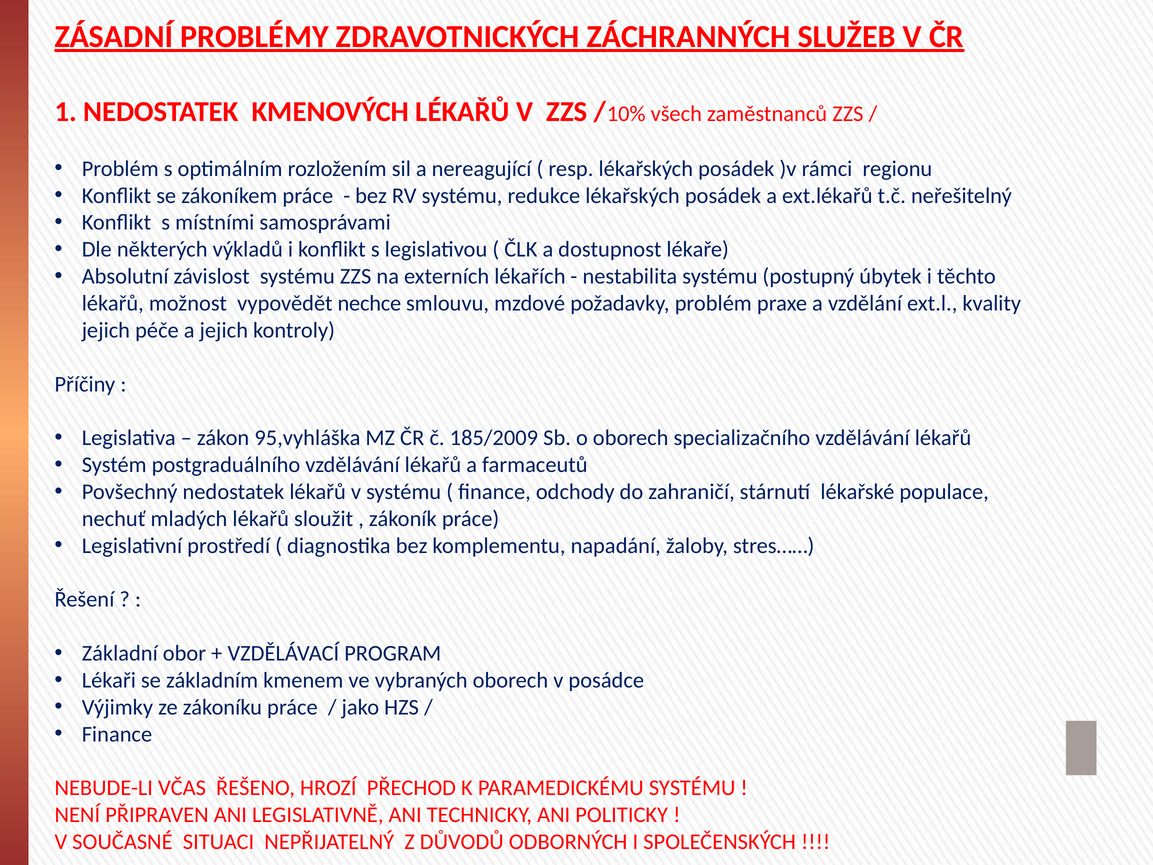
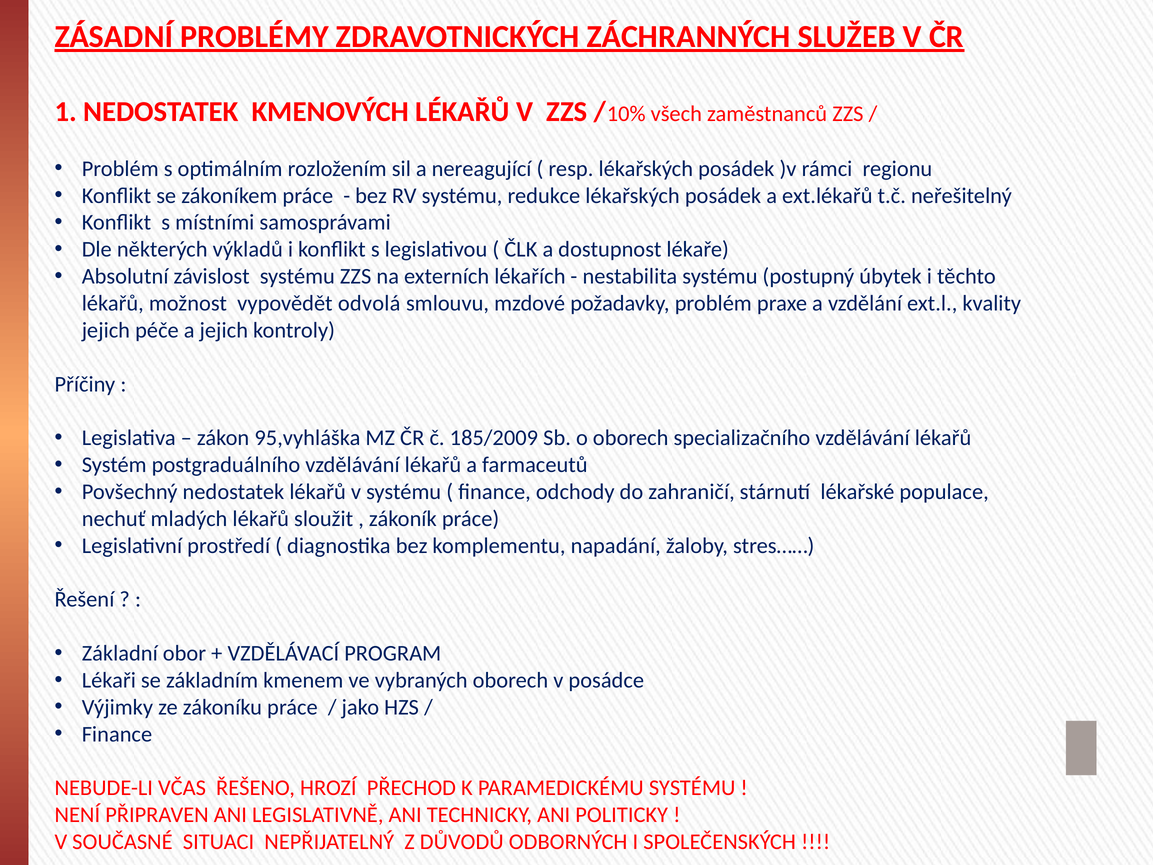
nechce: nechce -> odvolá (369, 303)
